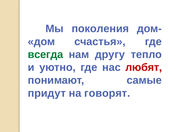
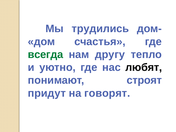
поколения: поколения -> трудились (100, 29)
любят colour: red -> black (144, 67)
самые: самые -> строят (144, 80)
